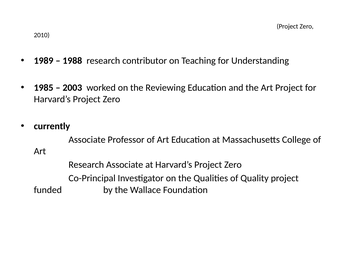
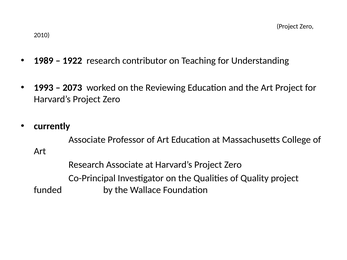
1988: 1988 -> 1922 (72, 61)
1985: 1985 -> 1993 (44, 88)
2003: 2003 -> 2073 (72, 88)
